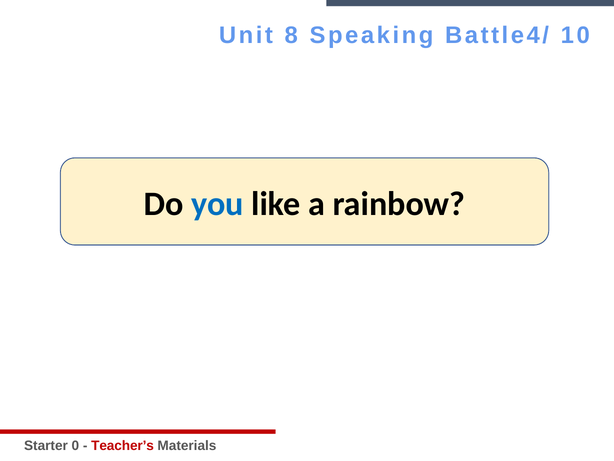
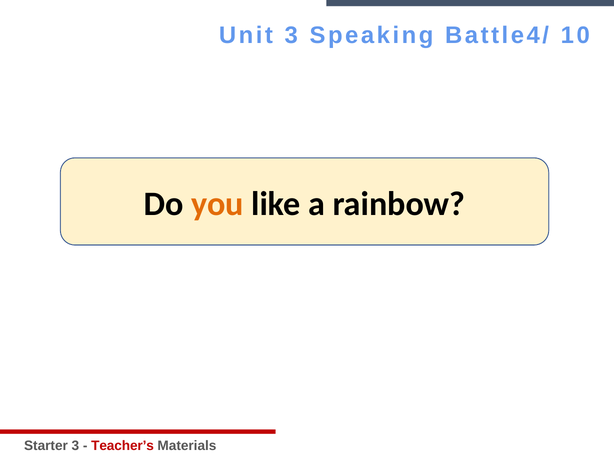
Unit 8: 8 -> 3 (291, 35)
you colour: blue -> orange (217, 204)
Starter 0: 0 -> 3 (75, 445)
